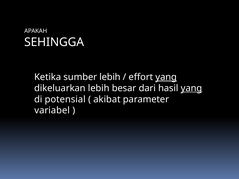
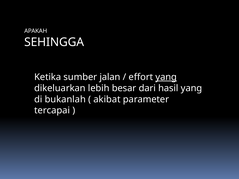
sumber lebih: lebih -> jalan (110, 77)
yang underline: present -> none (191, 88)
potensial: potensial -> bukanlah (65, 99)
variabel: variabel -> tercapai (52, 111)
